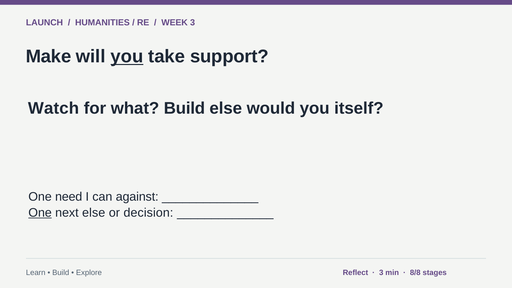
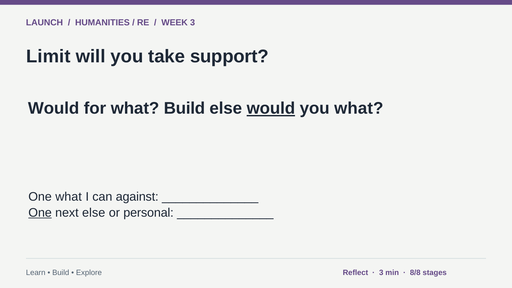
Make: Make -> Limit (48, 56)
you underline: present -> none (127, 56)
Watch: Watch -> Would (54, 108)
would underline: none -> present (271, 108)
you itself: itself -> what (359, 108)
One need: need -> what (69, 197)
decision: decision -> personal (149, 213)
